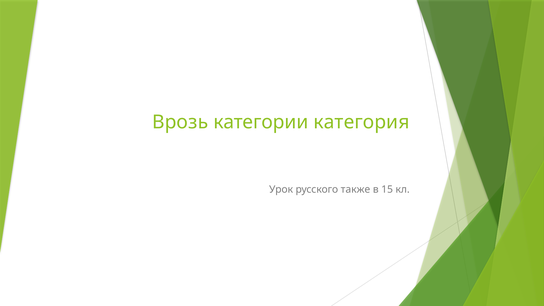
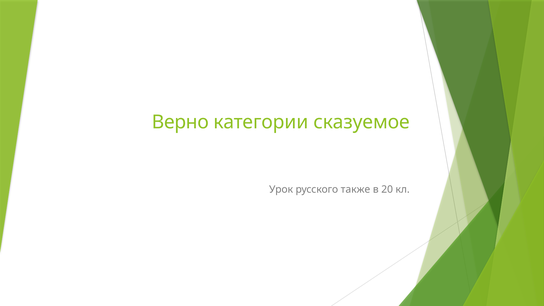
Врозь: Врозь -> Верно (180, 122)
категория: категория -> сказуемое (362, 122)
15: 15 -> 20 (387, 190)
